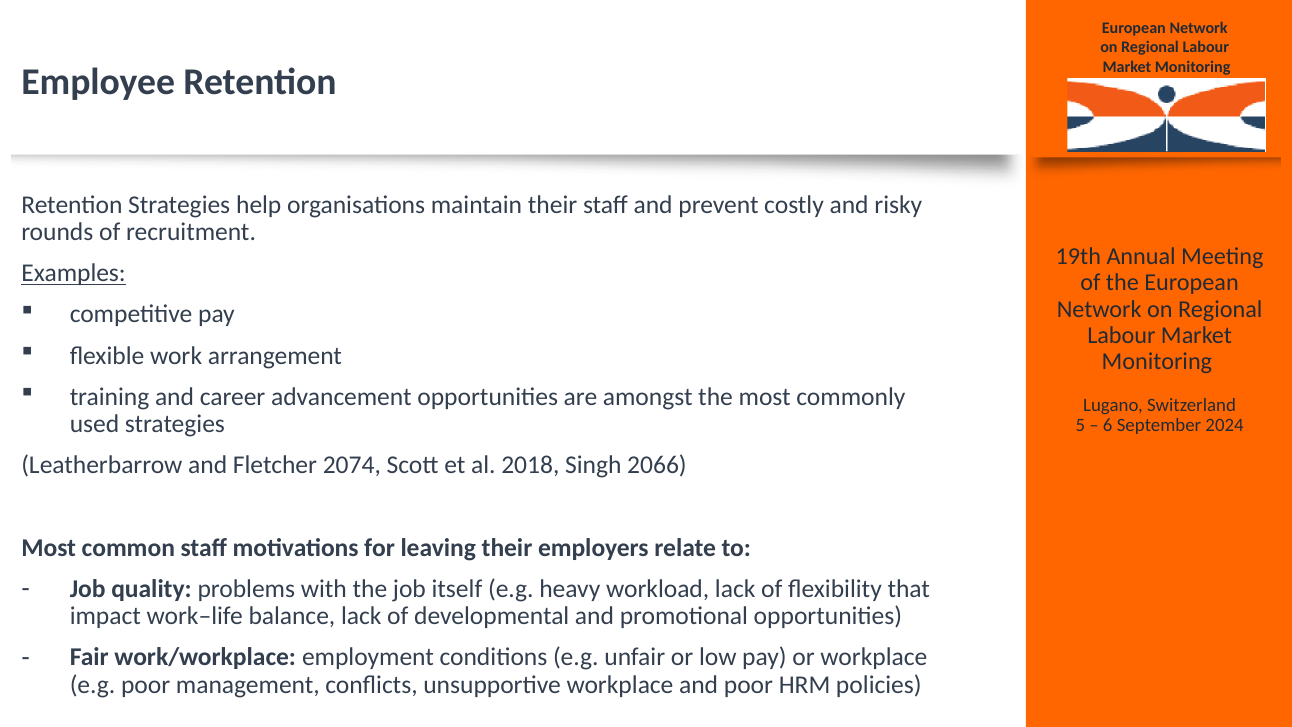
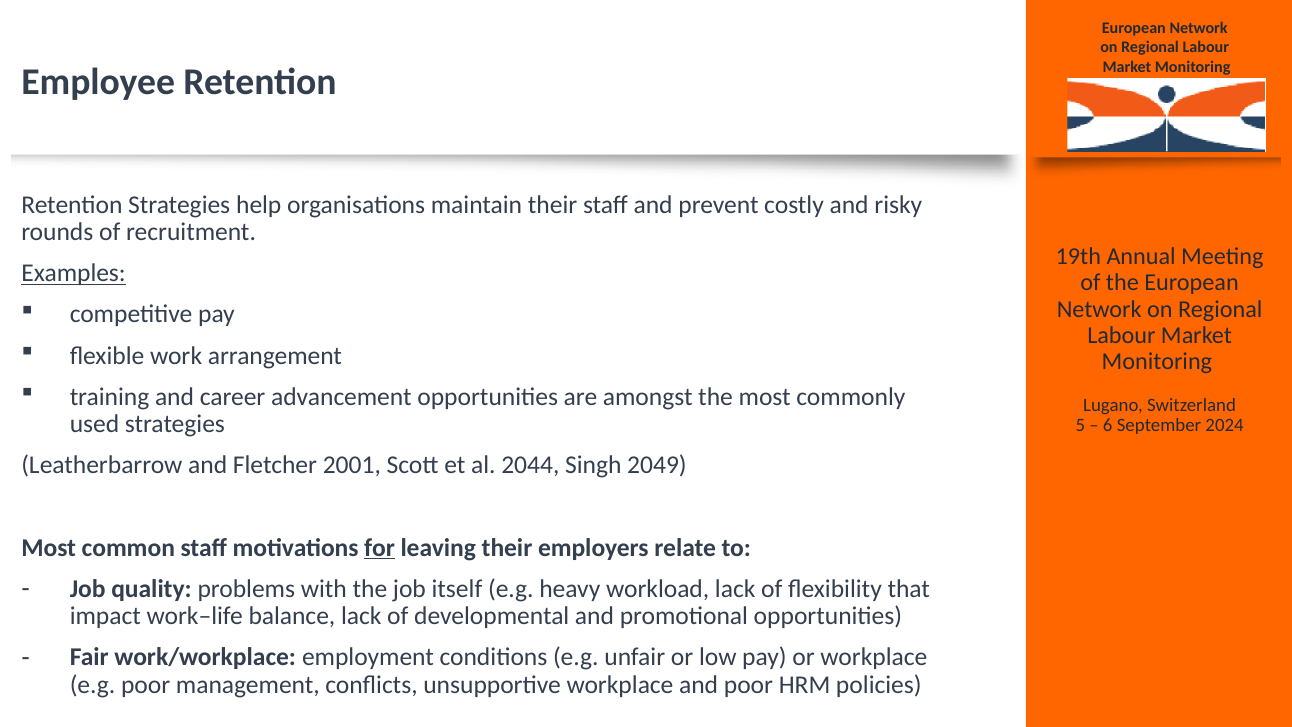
2074: 2074 -> 2001 (352, 465)
2018: 2018 -> 2044 (530, 465)
2066: 2066 -> 2049 (657, 465)
for underline: none -> present (380, 547)
